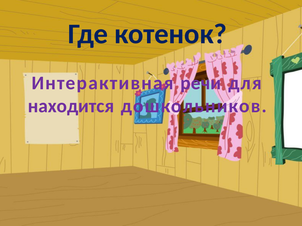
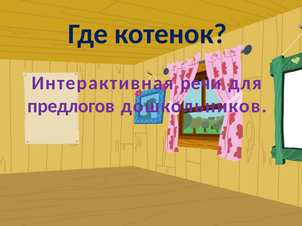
находится: находится -> предлогов (71, 106)
